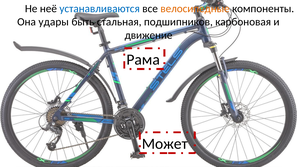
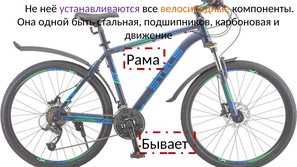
устанавливаются colour: blue -> purple (100, 9)
удары: удары -> одной (54, 22)
Может: Может -> Бывает (165, 144)
